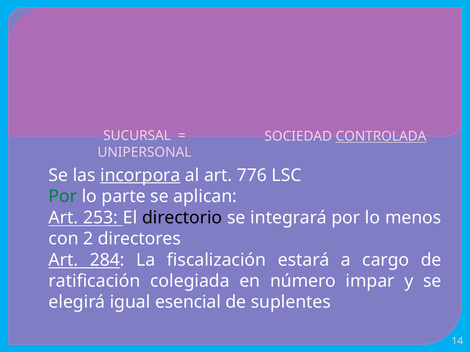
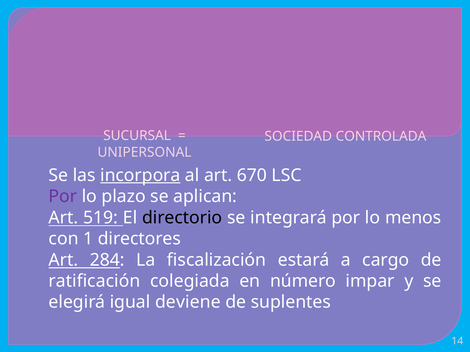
CONTROLADA underline: present -> none (381, 137)
776: 776 -> 670 (252, 176)
Por colour: green -> purple (63, 197)
parte: parte -> plazo (124, 197)
253: 253 -> 519 (100, 218)
2: 2 -> 1 (88, 239)
esencial: esencial -> deviene (188, 303)
